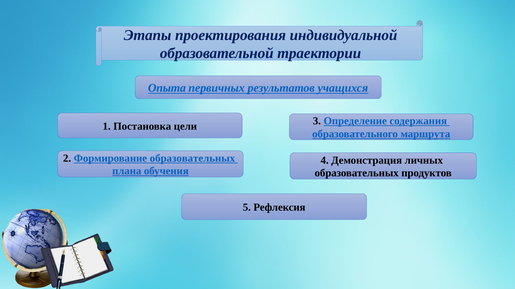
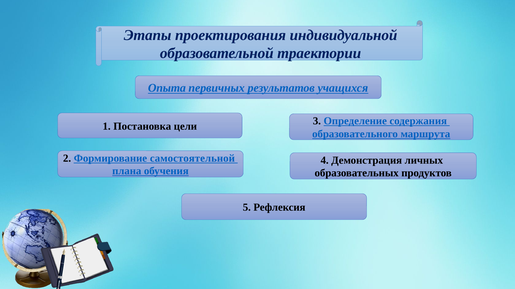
Формирование образовательных: образовательных -> самостоятельной (192, 159)
